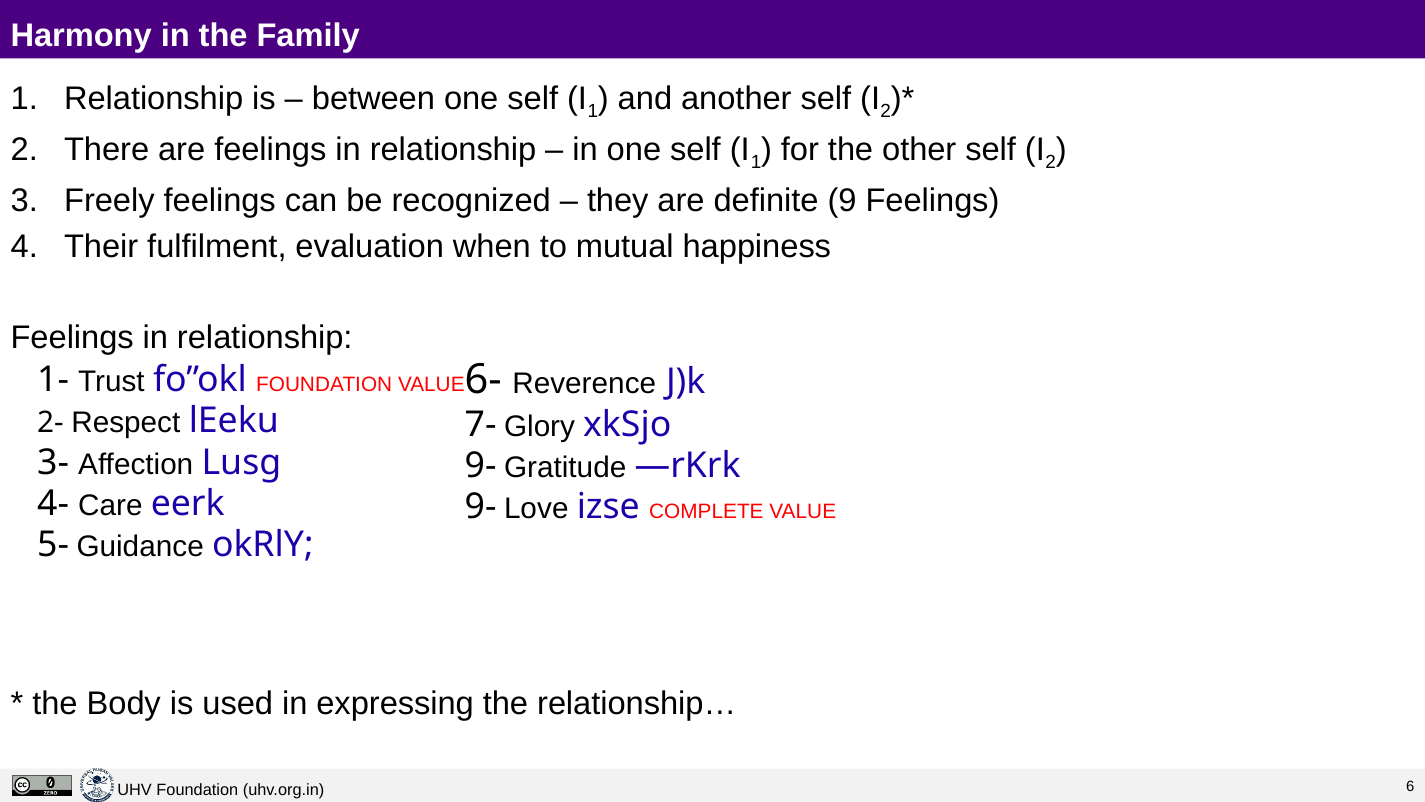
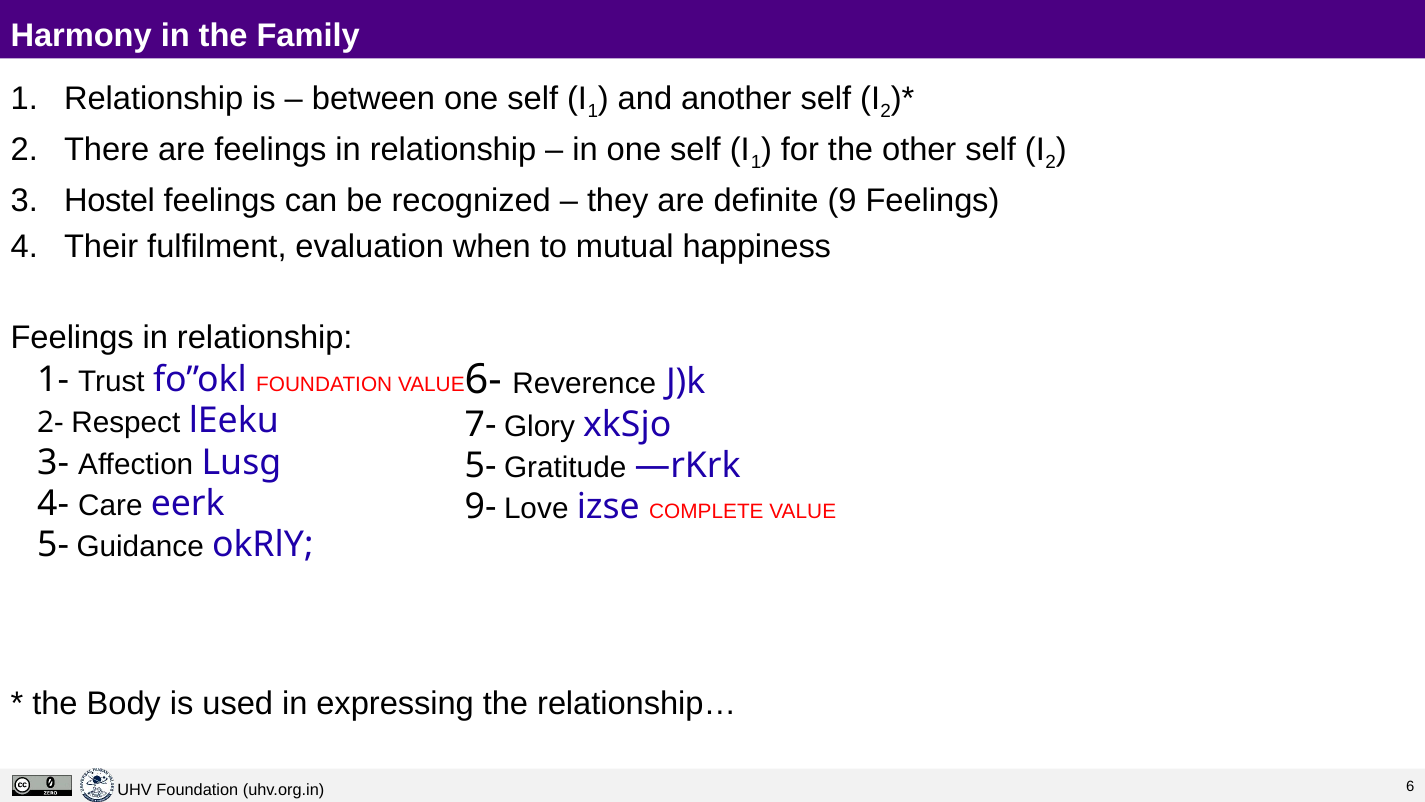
Freely: Freely -> Hostel (110, 201)
9-: 9- -> 5- (481, 465)
